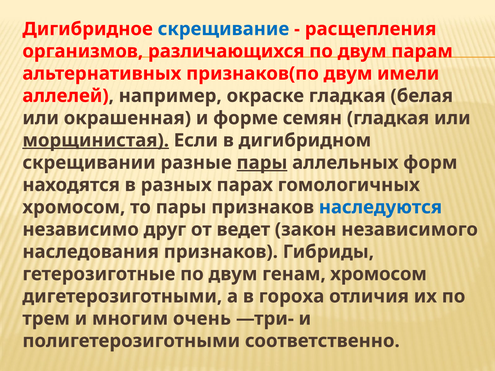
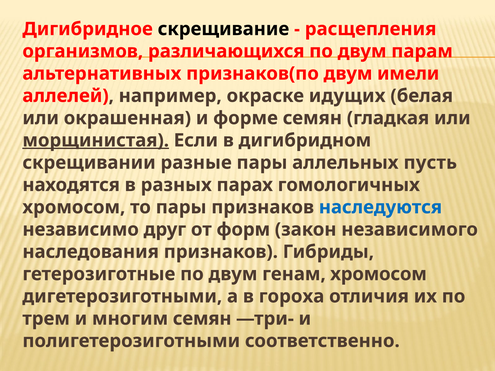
скрещивание colour: blue -> black (223, 29)
окраске гладкая: гладкая -> идущих (347, 96)
пары underline: present -> none (262, 163)
форм: форм -> пусть (430, 163)
ведет: ведет -> форм (243, 230)
многим очень: очень -> семян (202, 319)
